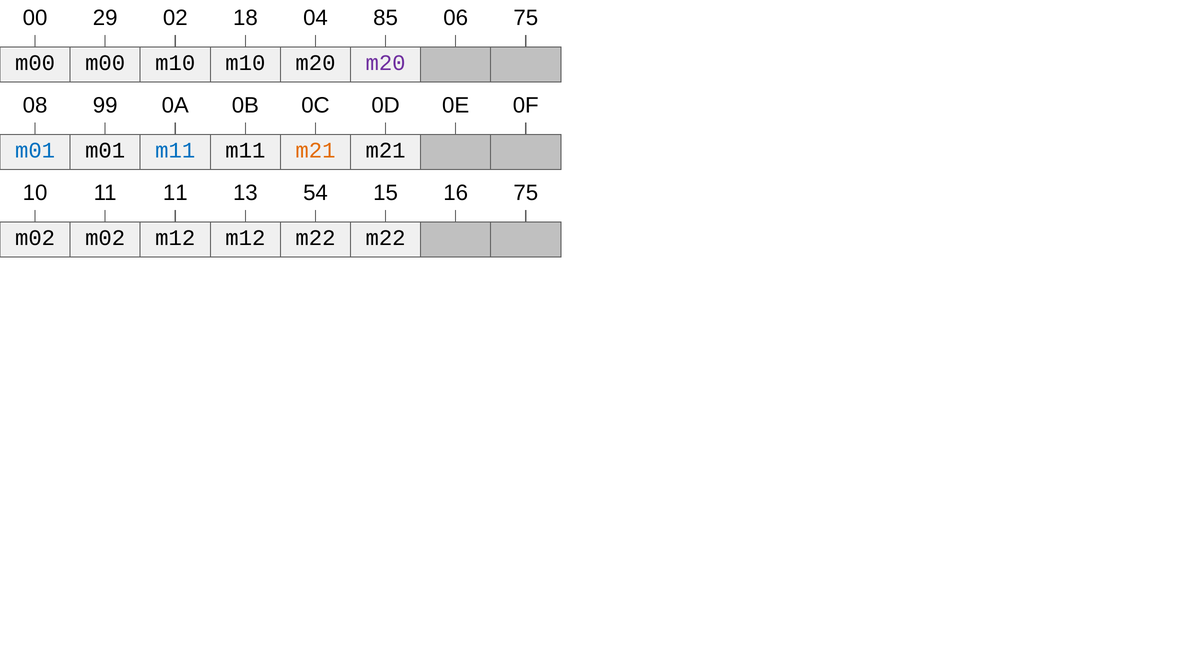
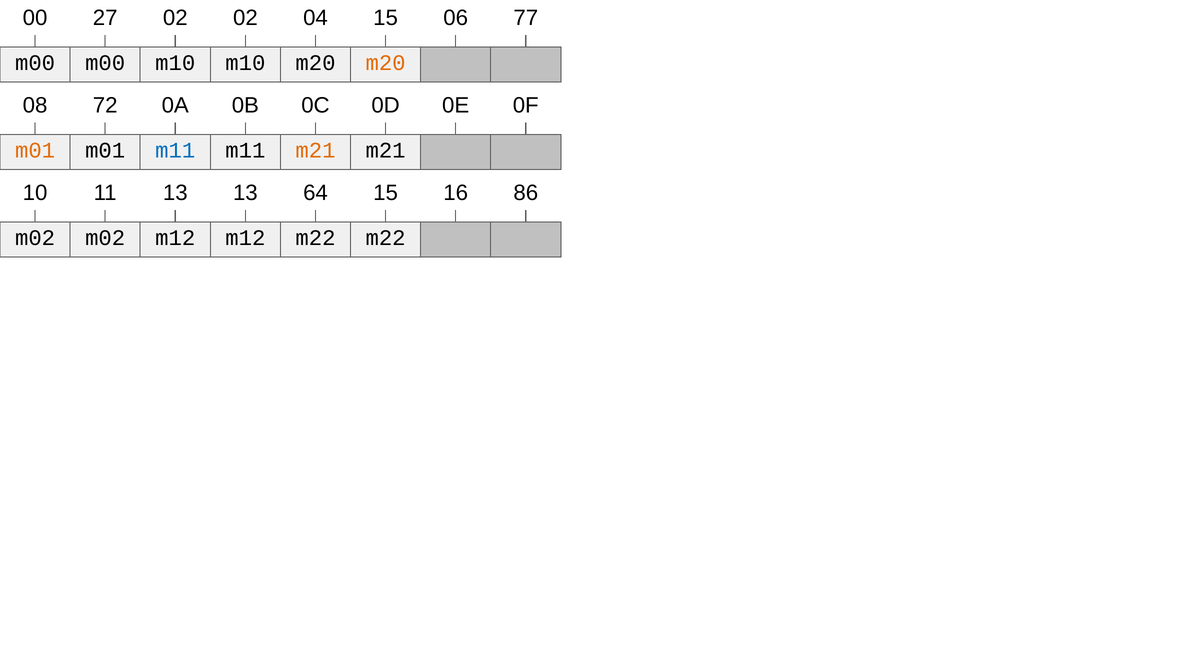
29: 29 -> 27 (105, 18)
02 18: 18 -> 02 (245, 18)
04 85: 85 -> 15 (386, 18)
06 75: 75 -> 77 (526, 18)
m20 colour: purple -> orange (386, 63)
99: 99 -> 72 (105, 106)
m01 colour: blue -> orange (35, 151)
11 11: 11 -> 13 (175, 193)
54: 54 -> 64 (315, 193)
16 75: 75 -> 86 (526, 193)
